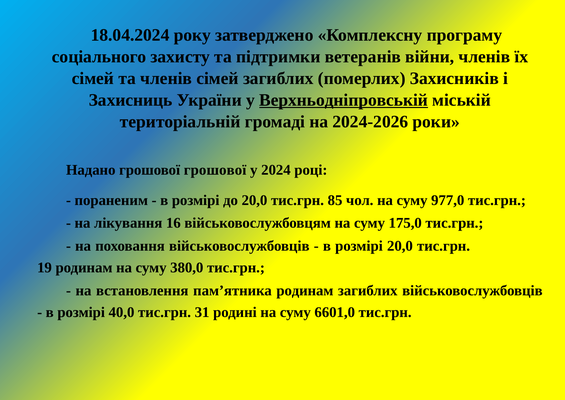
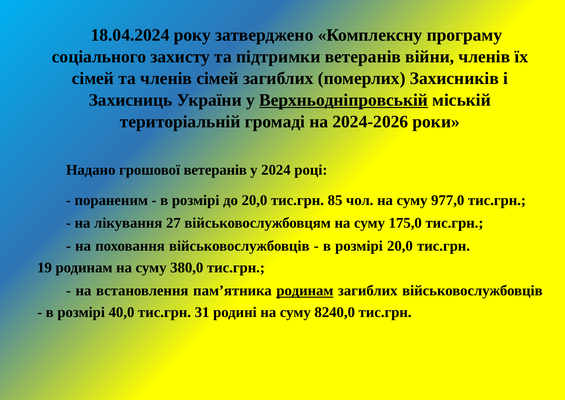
грошової грошової: грошової -> ветеранів (215, 170)
16: 16 -> 27 (173, 223)
родинам underline: none -> present (305, 290)
6601,0: 6601,0 -> 8240,0 (335, 312)
